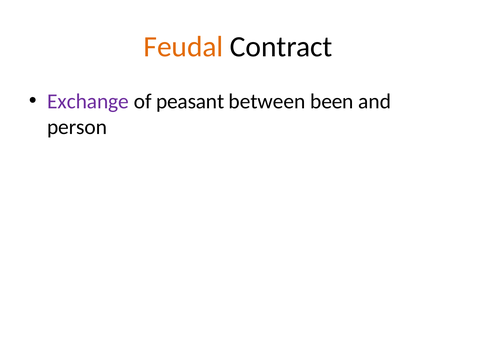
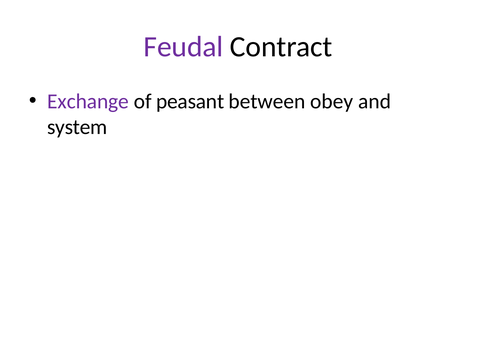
Feudal colour: orange -> purple (183, 47)
been: been -> obey (332, 101)
person: person -> system (77, 127)
